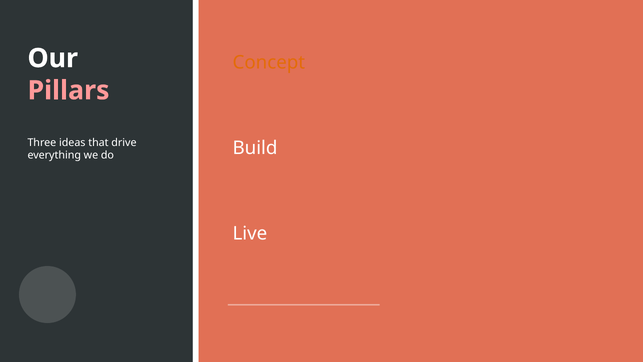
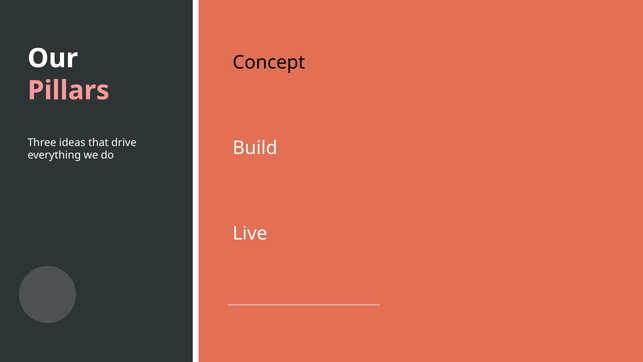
Concept colour: orange -> black (269, 62)
